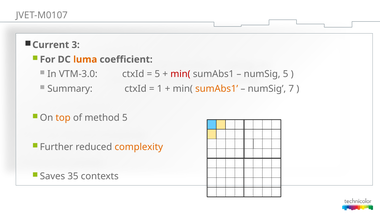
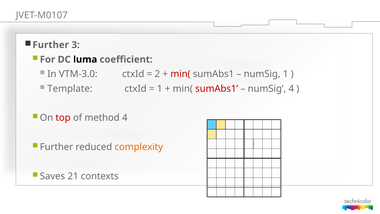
Current: Current -> Further (51, 45)
luma colour: orange -> black (85, 59)
5: 5 -> 2 (157, 74)
numSig 5: 5 -> 1 (286, 74)
Summary: Summary -> Template (70, 89)
sumAbs1 colour: orange -> red (217, 89)
numSig 7: 7 -> 4 (291, 89)
top colour: orange -> red (63, 118)
method 5: 5 -> 4 (125, 118)
35: 35 -> 21 (73, 176)
